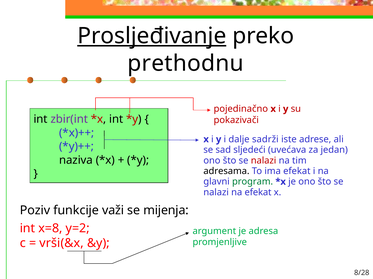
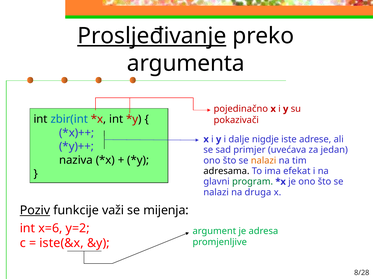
prethodnu: prethodnu -> argumenta (186, 63)
zbir(int colour: purple -> blue (69, 119)
sadrži: sadrži -> nigdje (265, 140)
sljedeći: sljedeći -> primjer (249, 150)
nalazi colour: red -> orange (264, 161)
na efekat: efekat -> druga (258, 193)
Poziv underline: none -> present (35, 211)
x=8: x=8 -> x=6 (50, 229)
vrši(&x: vrši(&x -> iste(&x (62, 244)
